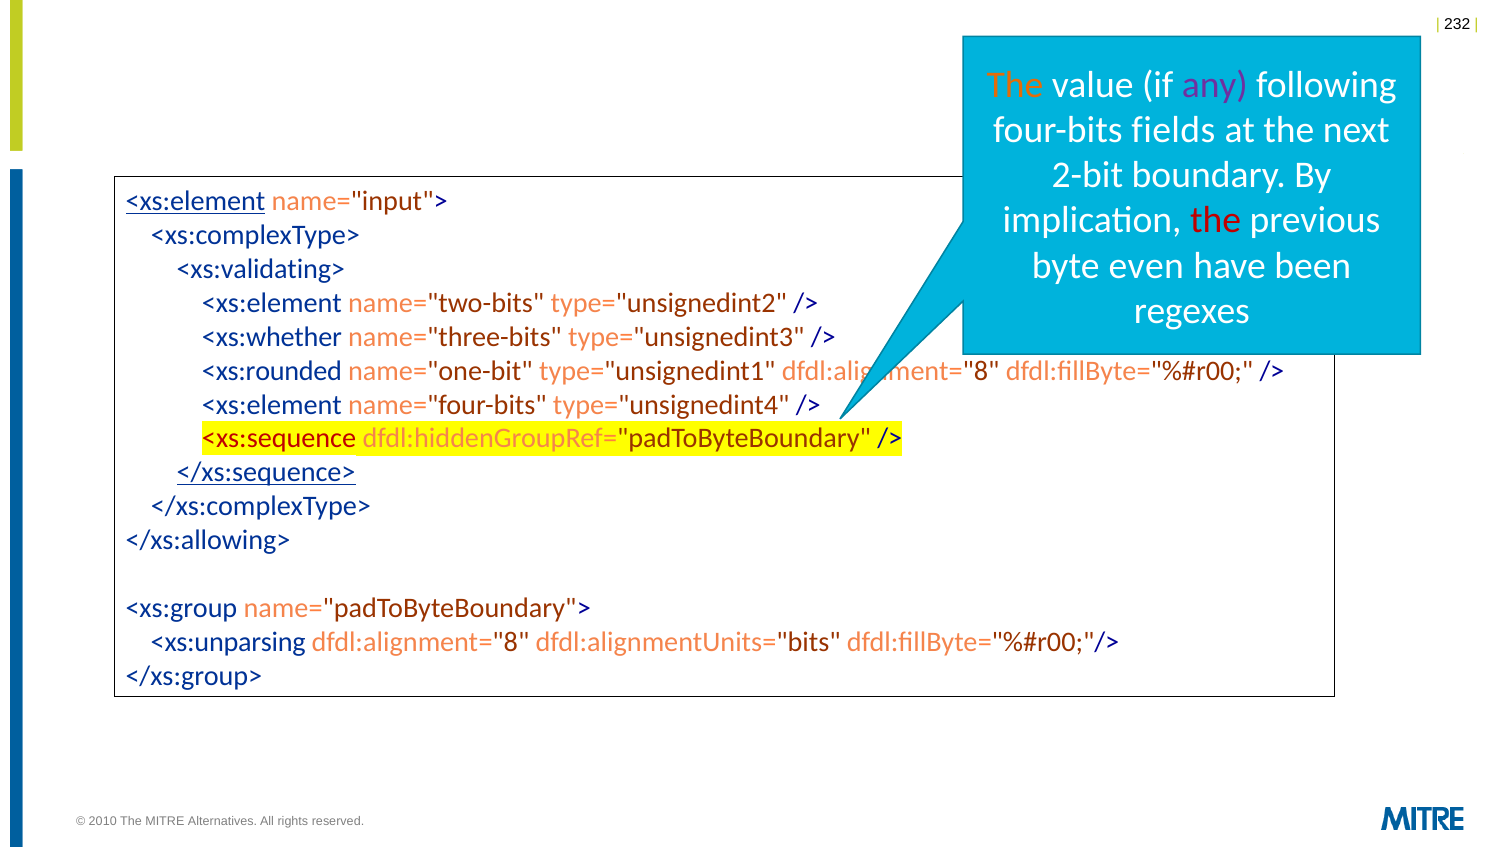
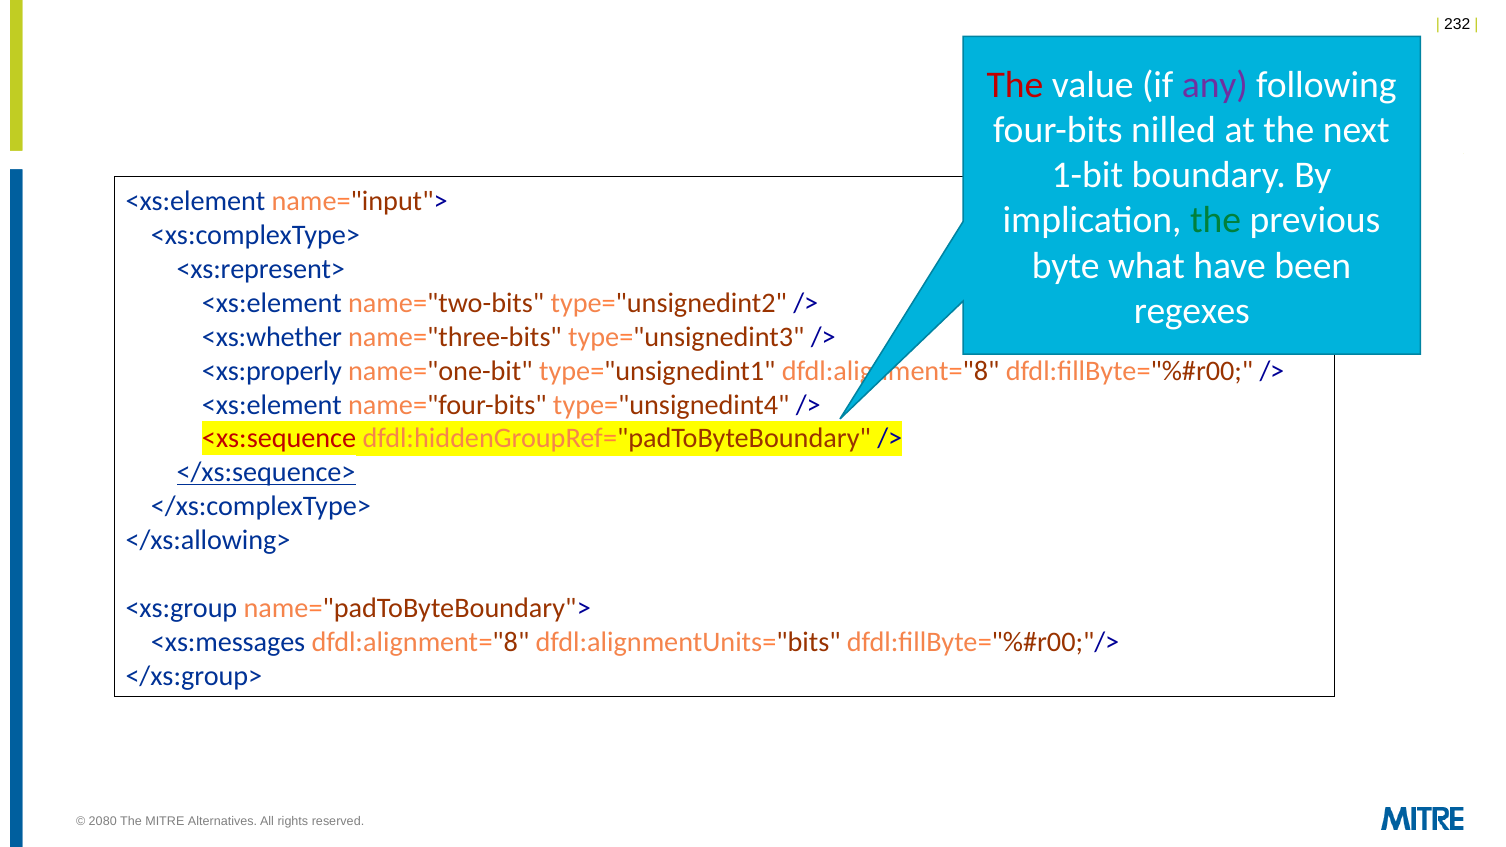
The colour: orange -> red (1015, 85)
fields: fields -> nilled (1173, 130)
2-bit: 2-bit -> 1-bit (1087, 175)
<xs:element underline: present -> none (195, 201)
the colour: red -> green (1216, 220)
even: even -> what (1146, 266)
<xs:validating>: <xs:validating> -> <xs:represent> (261, 269)
<xs:rounded: <xs:rounded -> <xs:properly (272, 371)
<xs:unparsing: <xs:unparsing -> <xs:messages (228, 642)
2010: 2010 -> 2080 (103, 821)
